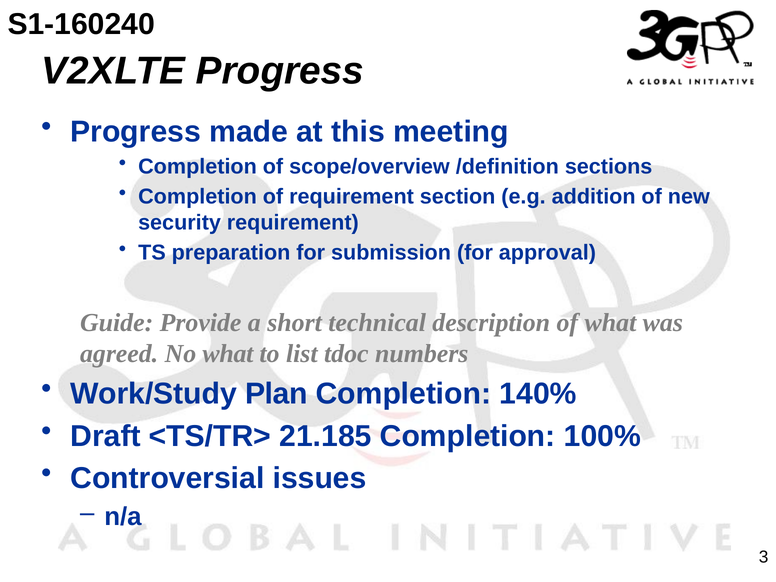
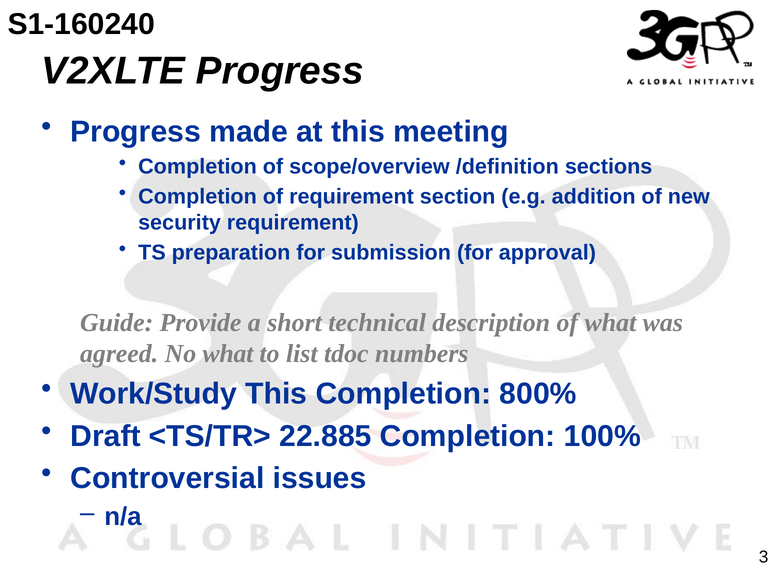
Work/Study Plan: Plan -> This (276, 394)
140%: 140% -> 800% (538, 394)
21.185: 21.185 -> 22.885 (325, 436)
